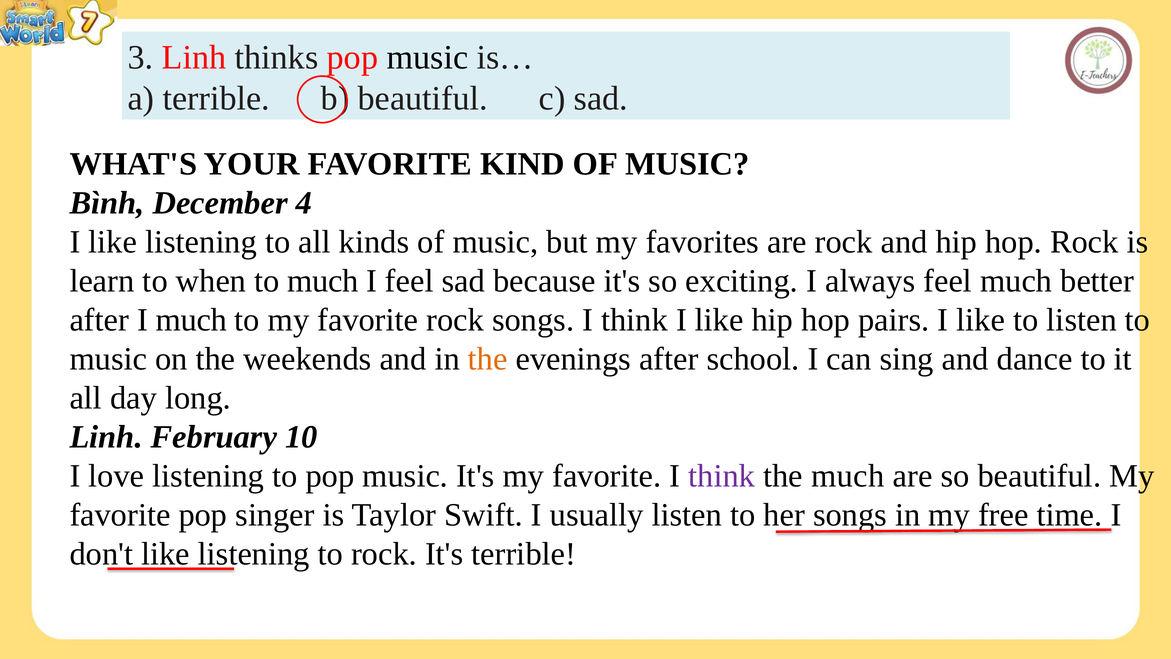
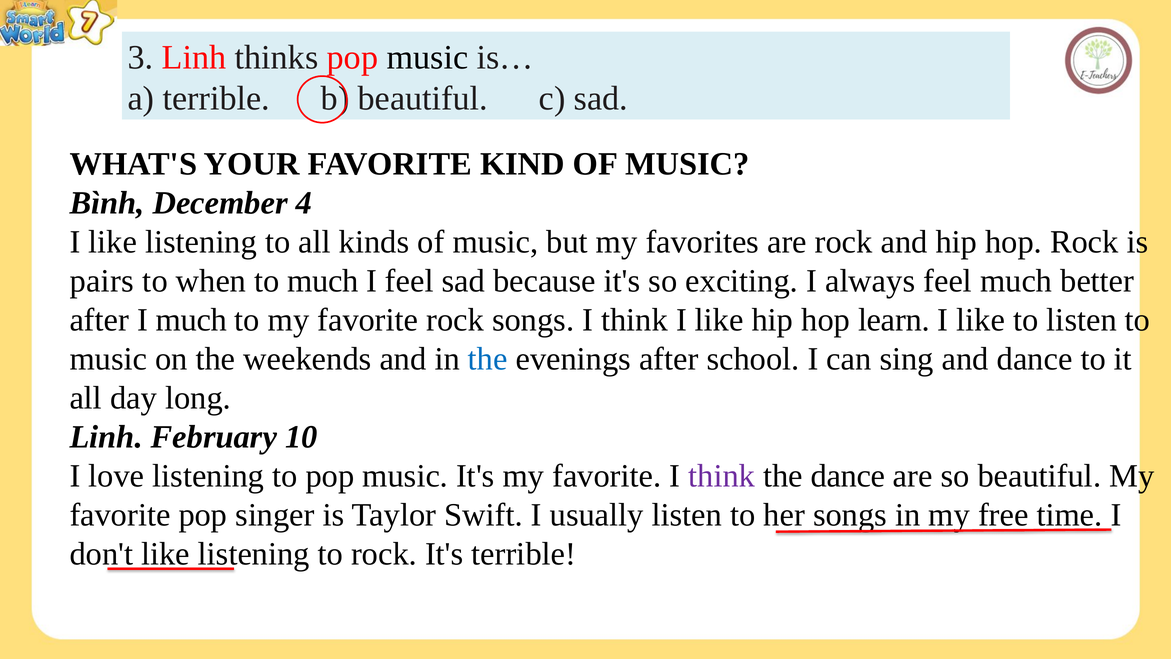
learn: learn -> pairs (102, 281)
pairs: pairs -> learn (894, 320)
the colour: orange -> blue (488, 359)
the much: much -> dance (848, 476)
